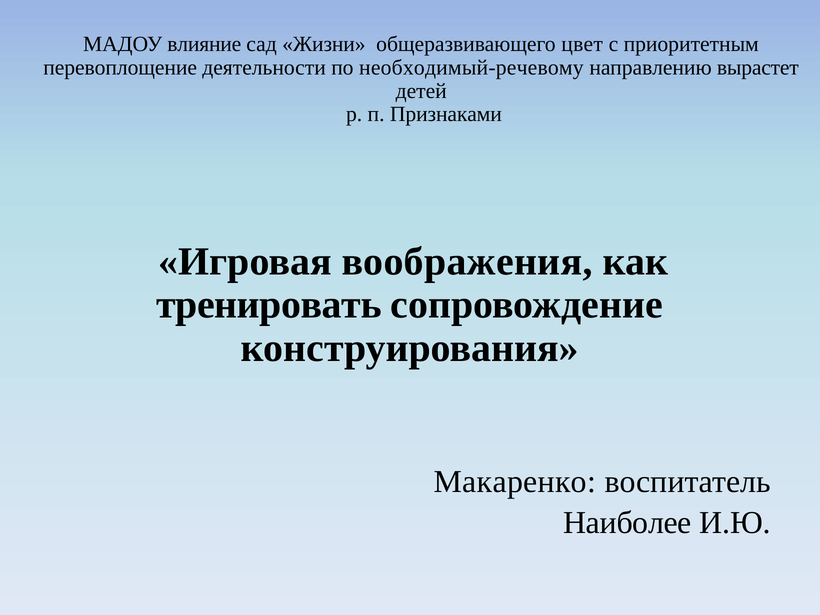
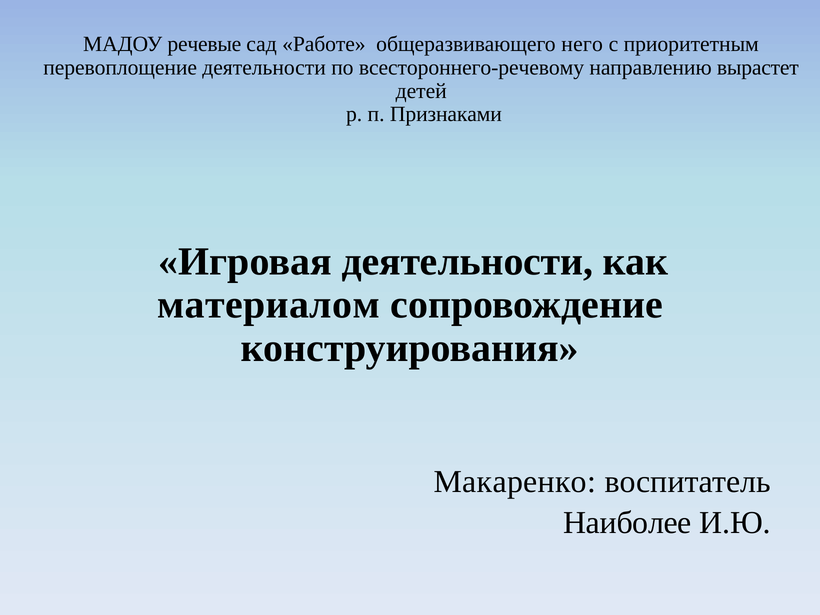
влияние: влияние -> речевые (204, 44)
Жизни: Жизни -> Работе (324, 44)
цвет: цвет -> него (582, 44)
необходимый-речевому: необходимый-речевому -> всестороннего-речевому (472, 68)
Игровая воображения: воображения -> деятельности (467, 262)
тренировать: тренировать -> материалом (268, 305)
